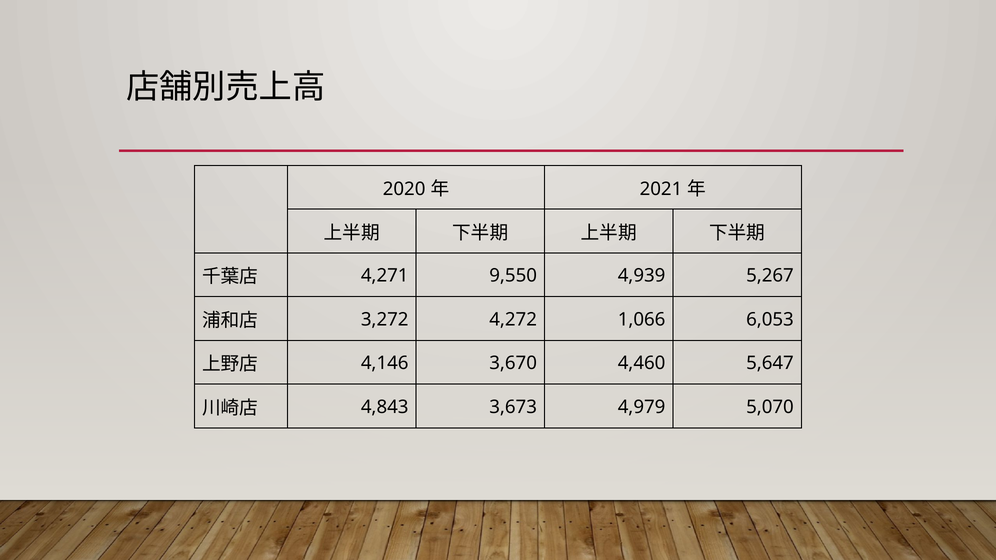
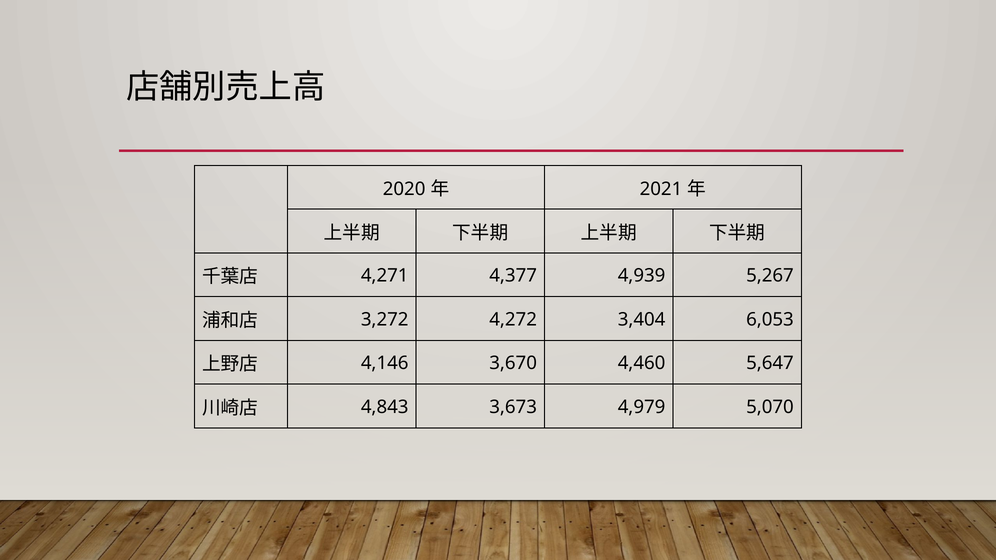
9,550: 9,550 -> 4,377 (513, 276)
1,066: 1,066 -> 3,404 (642, 320)
